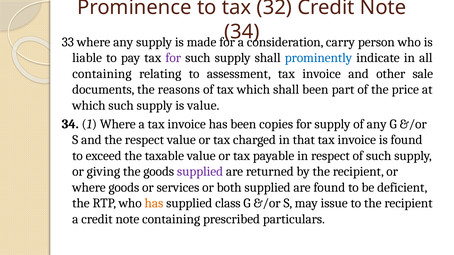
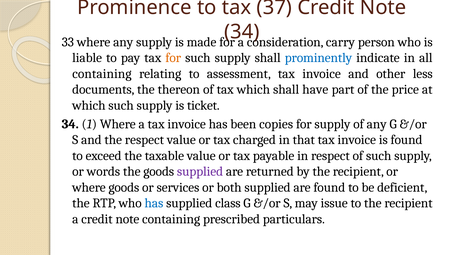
32: 32 -> 37 (274, 7)
for colour: purple -> orange (173, 58)
sale: sale -> less (423, 74)
reasons: reasons -> thereon (179, 90)
shall been: been -> have (315, 90)
is value: value -> ticket (203, 106)
giving: giving -> words (103, 172)
has colour: orange -> blue (154, 204)
